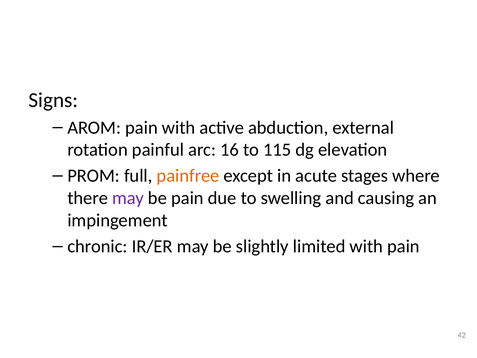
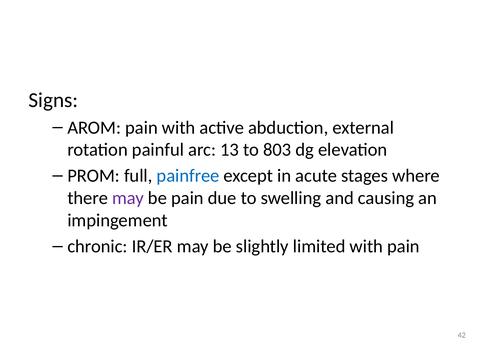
16: 16 -> 13 (230, 150)
115: 115 -> 803 (277, 150)
painfree colour: orange -> blue (188, 176)
